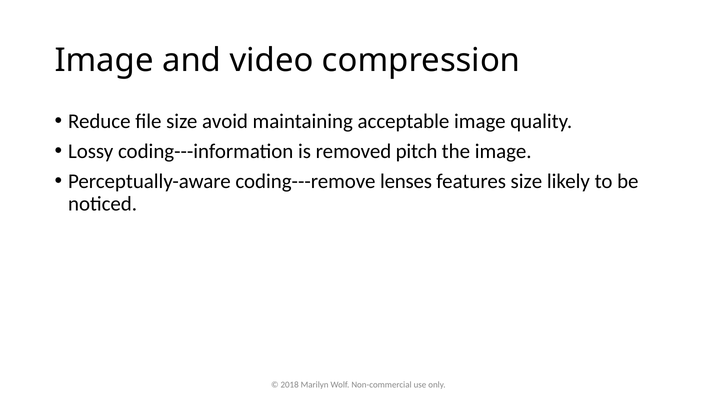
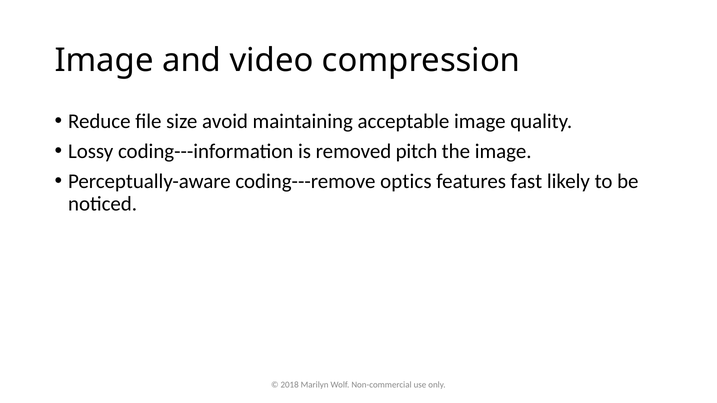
lenses: lenses -> optics (406, 181)
features size: size -> fast (526, 181)
